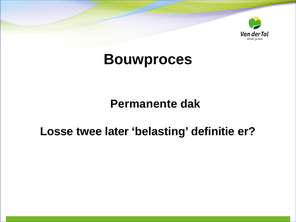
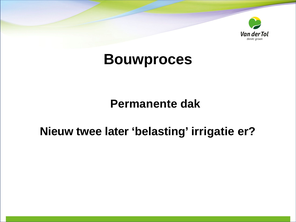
Losse: Losse -> Nieuw (57, 132)
definitie: definitie -> irrigatie (213, 132)
